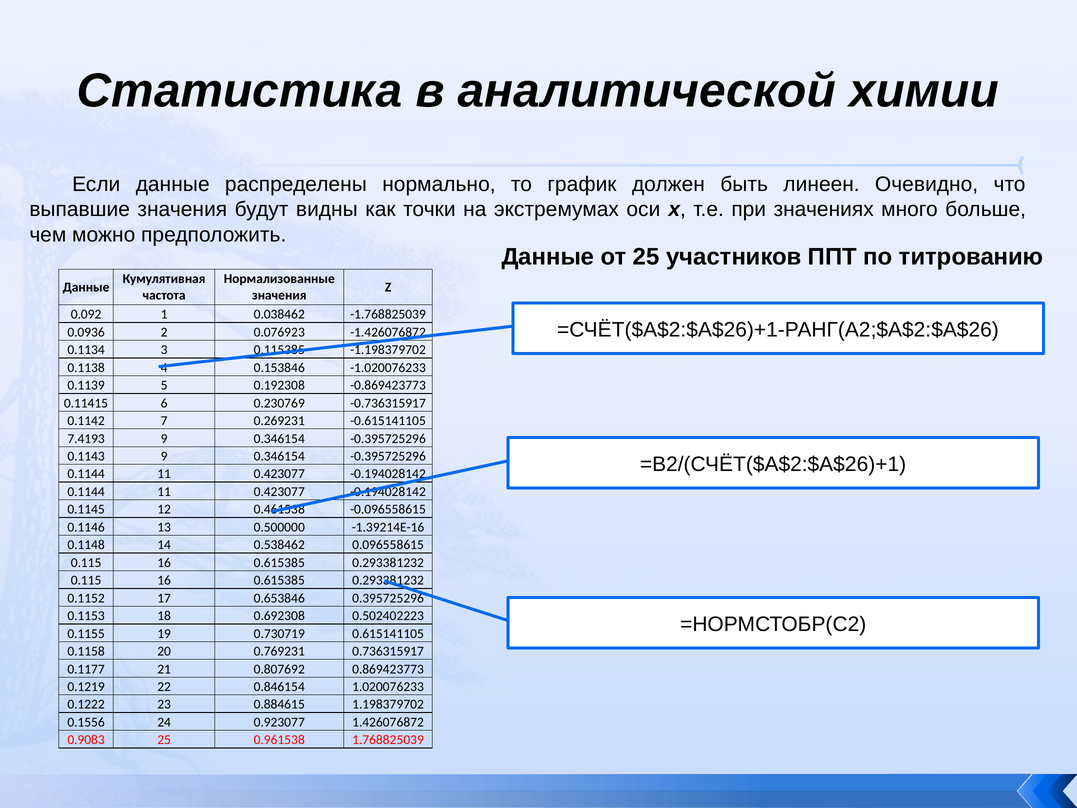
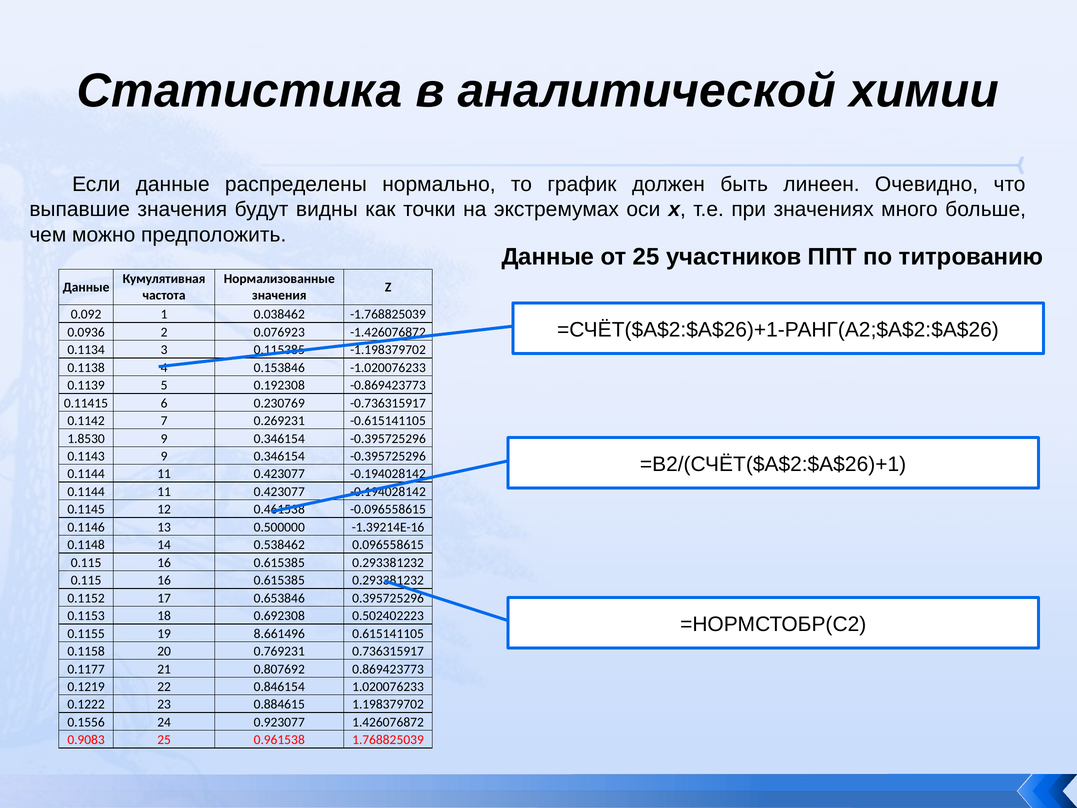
7.4193: 7.4193 -> 1.8530 (86, 438)
0.730719: 0.730719 -> 8.661496 (279, 633)
